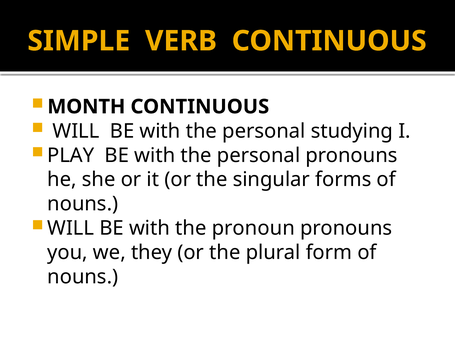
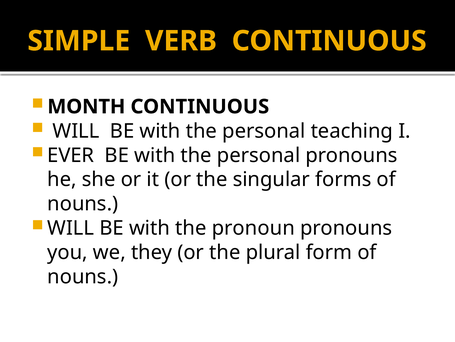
studying: studying -> teaching (352, 131)
PLAY: PLAY -> EVER (71, 155)
